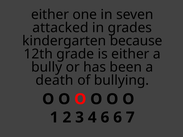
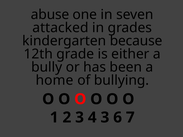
either: either -> abuse (50, 15)
death: death -> home (55, 80)
4 6: 6 -> 3 (105, 118)
